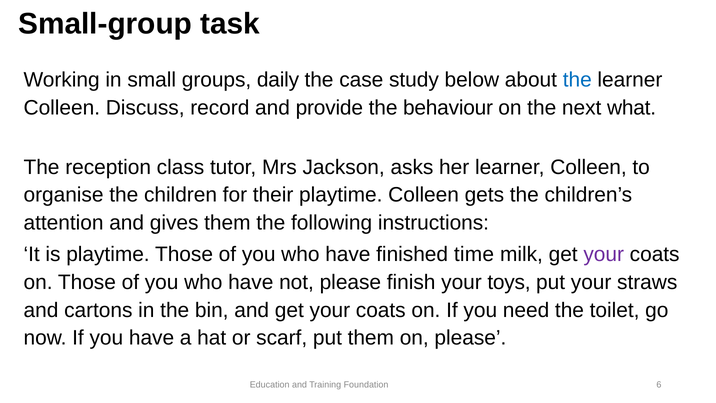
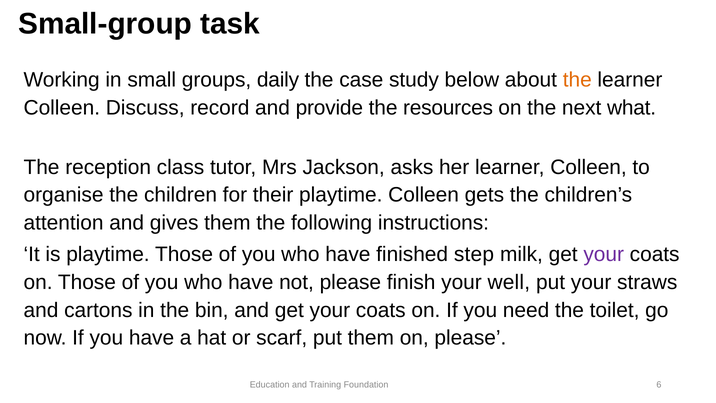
the colour: blue -> orange (577, 80)
behaviour: behaviour -> resources (448, 108)
time: time -> step (474, 254)
toys: toys -> well (509, 282)
